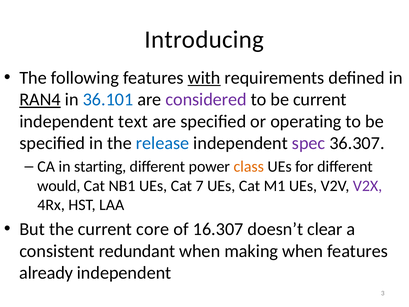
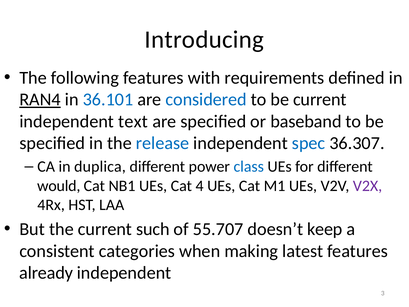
with underline: present -> none (204, 78)
considered colour: purple -> blue (206, 99)
operating: operating -> baseband (306, 121)
spec colour: purple -> blue (309, 143)
starting: starting -> duplica (100, 167)
class colour: orange -> blue (249, 167)
7: 7 -> 4 (200, 186)
core: core -> such (153, 229)
16.307: 16.307 -> 55.707 (218, 229)
clear: clear -> keep (325, 229)
redundant: redundant -> categories (137, 251)
making when: when -> latest (303, 251)
